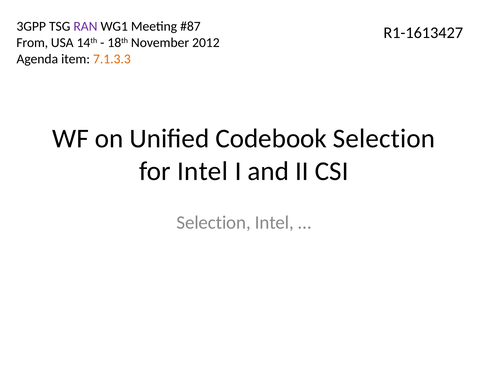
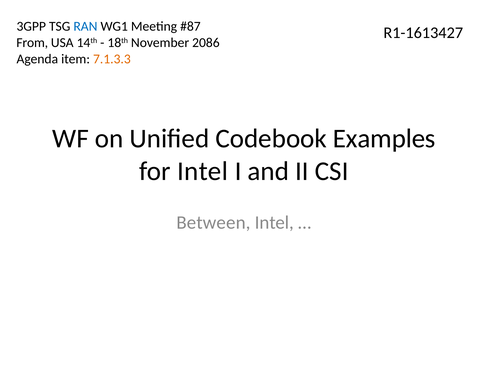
RAN colour: purple -> blue (85, 26)
2012: 2012 -> 2086 (206, 43)
Codebook Selection: Selection -> Examples (384, 139)
Selection: Selection -> Between (214, 223)
